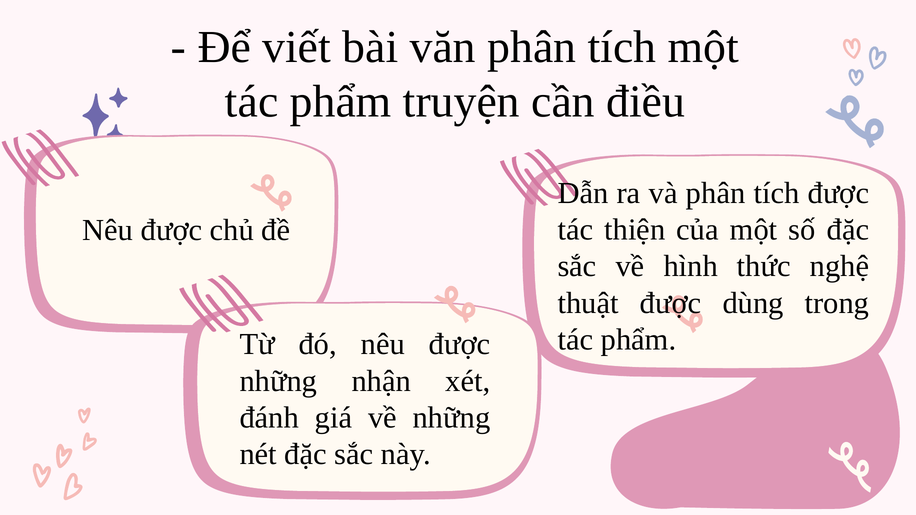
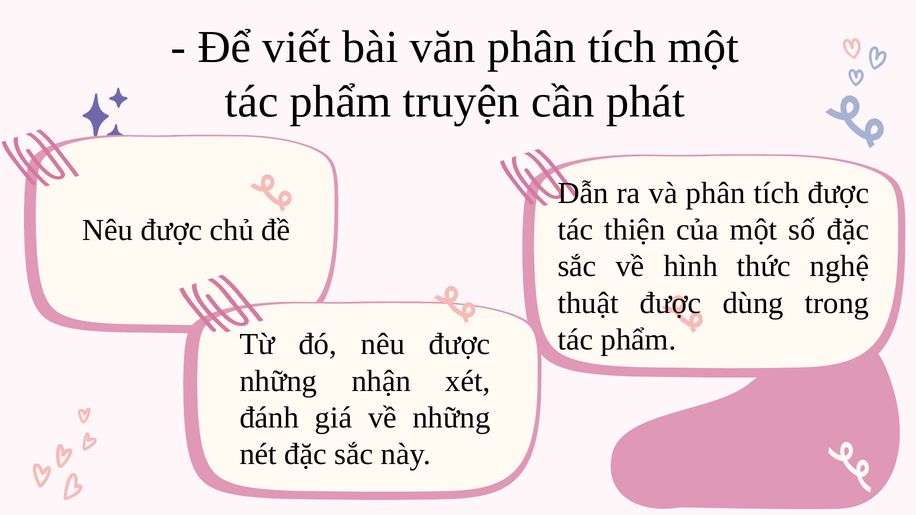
điều: điều -> phát (646, 102)
